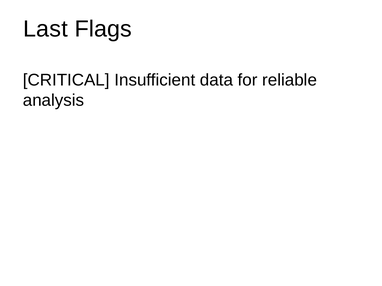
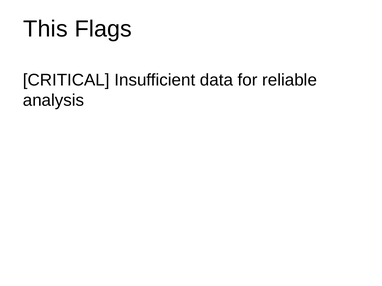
Last: Last -> This (45, 29)
